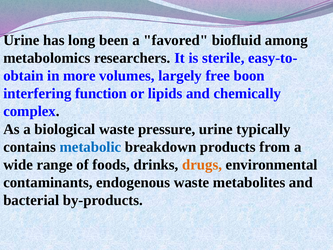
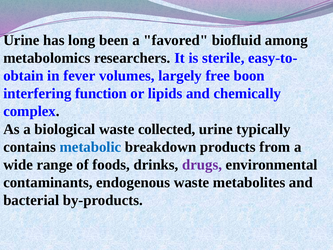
more: more -> fever (79, 76)
pressure: pressure -> collected (167, 129)
drugs colour: orange -> purple (202, 165)
